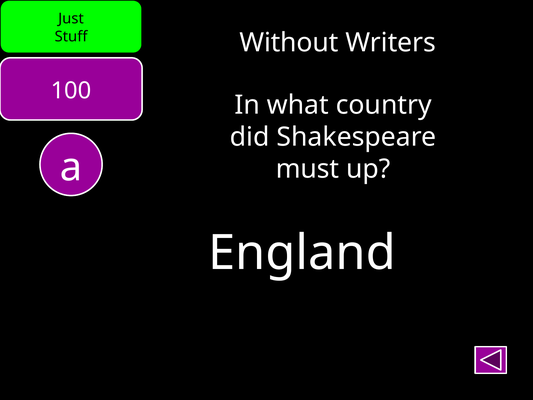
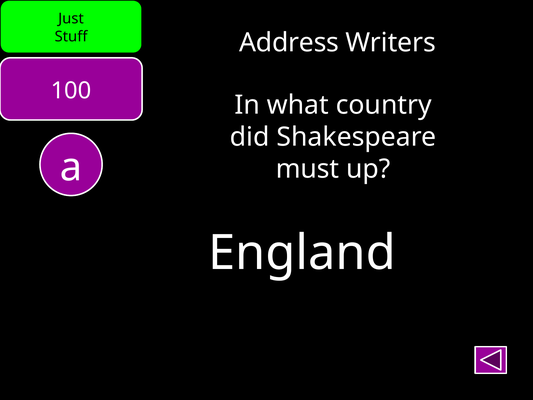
Without: Without -> Address (289, 43)
